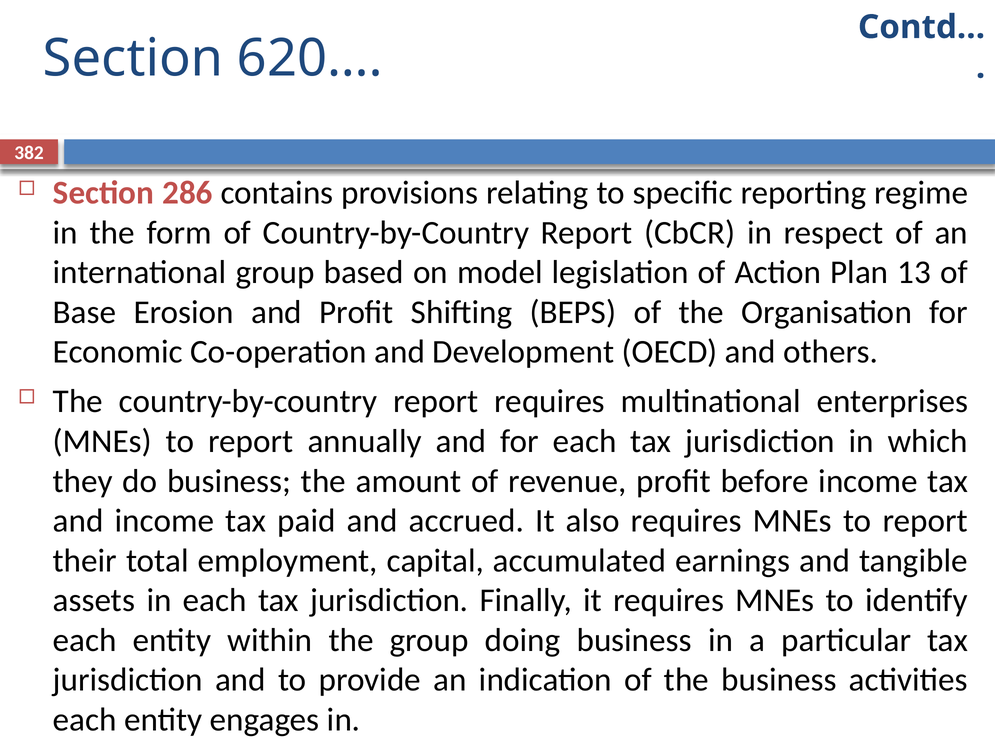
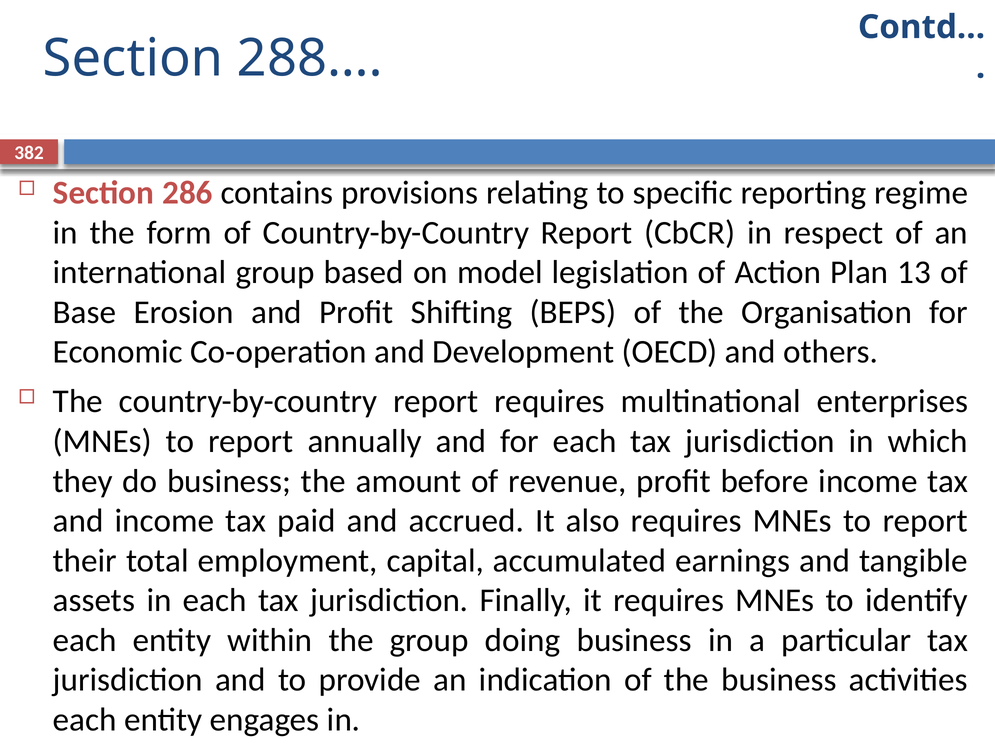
620…: 620… -> 288… (310, 58)
